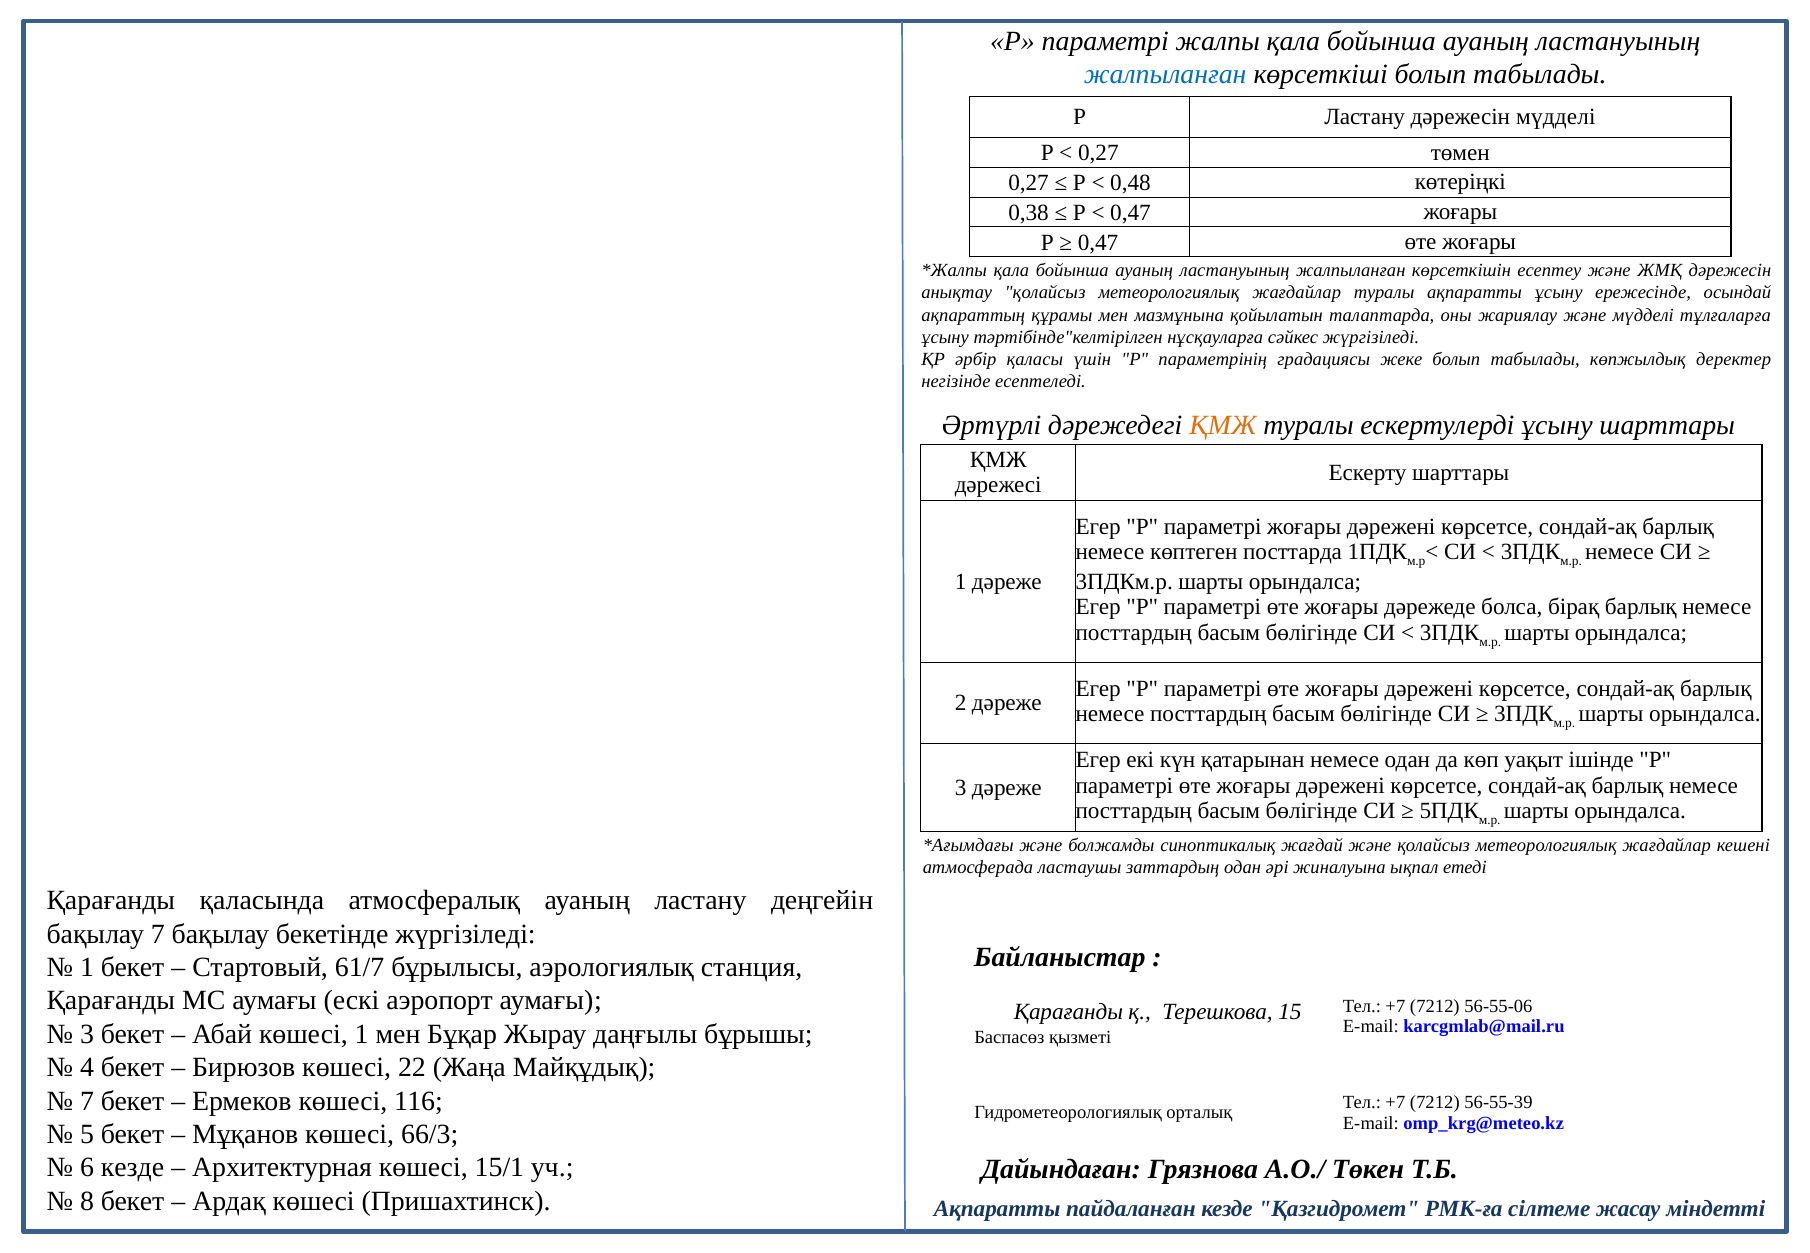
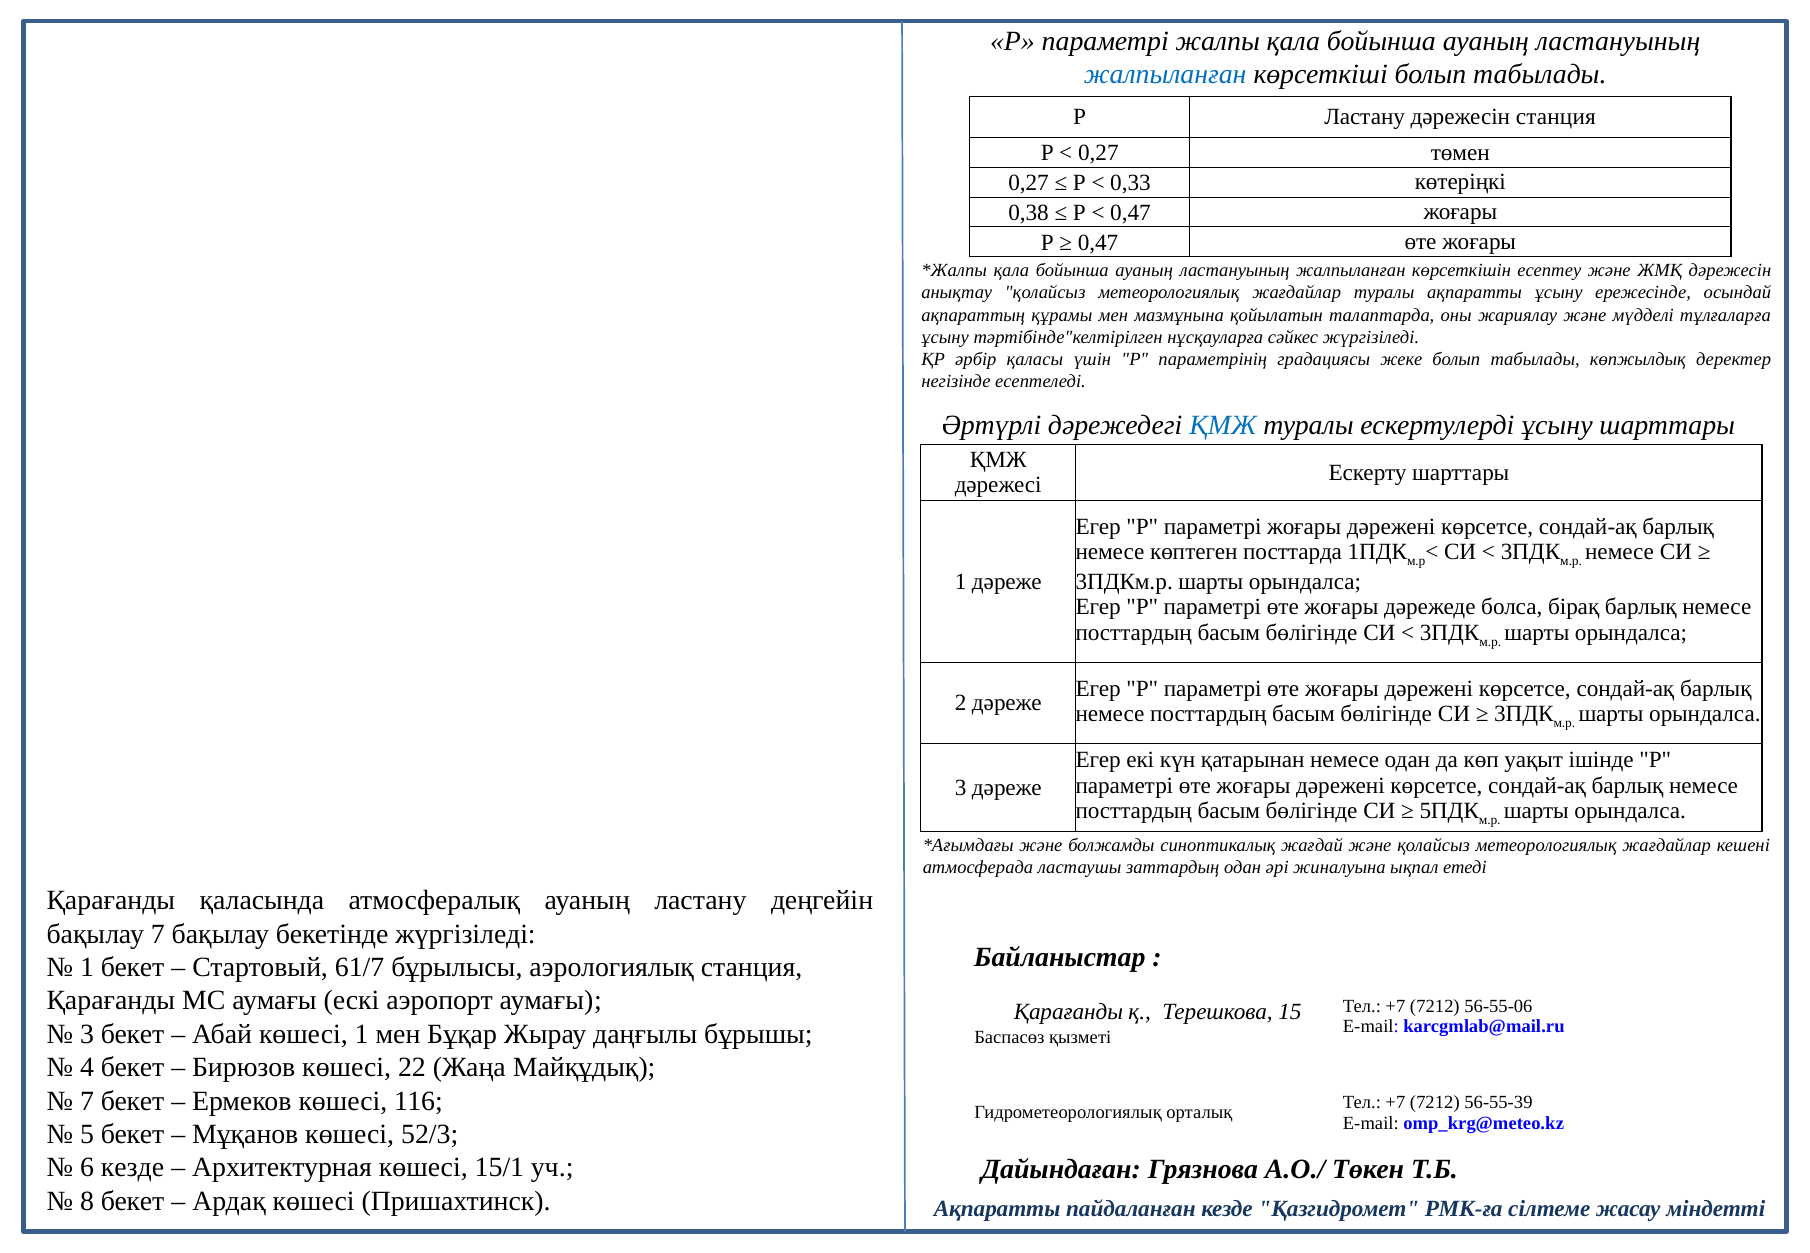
дәрежесін мүдделі: мүдделі -> станция (1556, 117)
0,48: 0,48 -> 0,33 (1130, 183)
ҚМЖ colour: orange -> blue (1223, 425)
66/3: 66/3 -> 52/3 (430, 1134)
